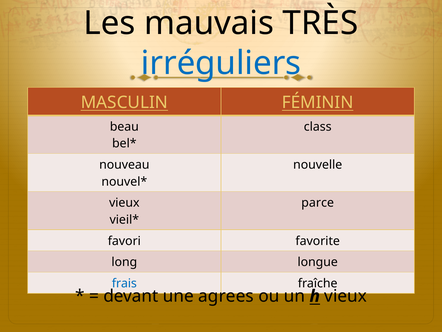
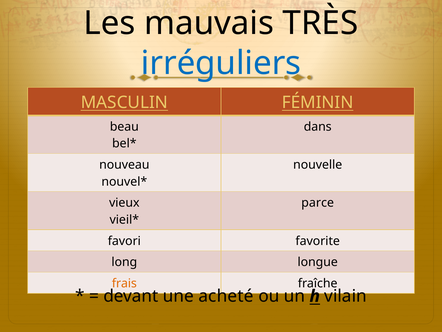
class: class -> dans (318, 127)
frais colour: blue -> orange (124, 283)
agrees: agrees -> acheté (226, 296)
h vieux: vieux -> vilain (346, 296)
